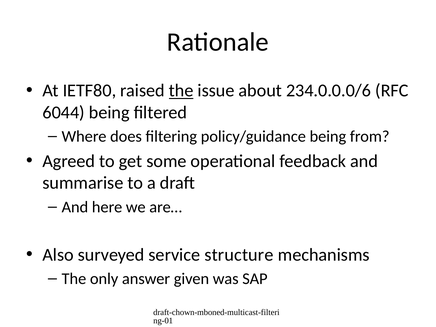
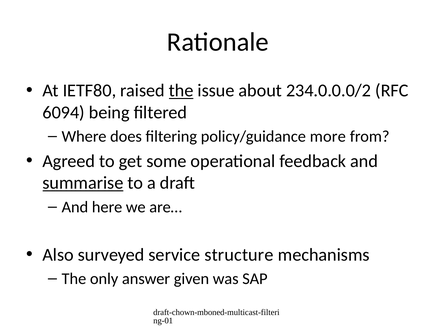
234.0.0.0/6: 234.0.0.0/6 -> 234.0.0.0/2 (329, 91)
6044: 6044 -> 6094 (64, 112)
policy/guidance being: being -> more (328, 136)
summarise underline: none -> present (83, 183)
